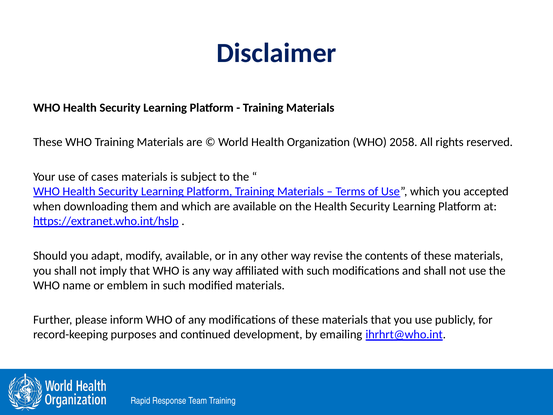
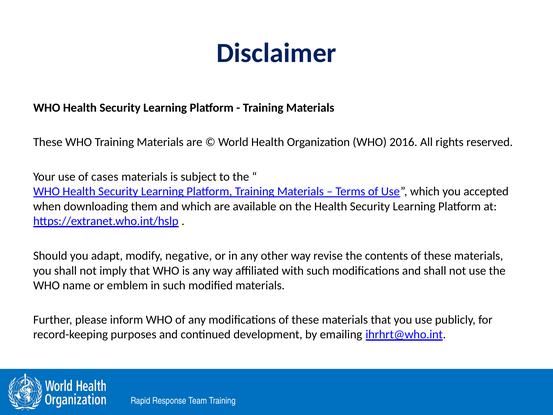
2058: 2058 -> 2016 (403, 142)
modify available: available -> negative (189, 256)
